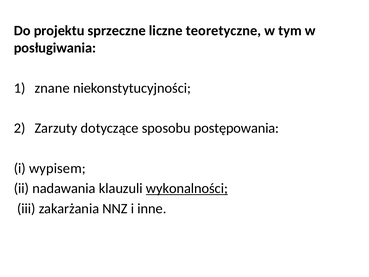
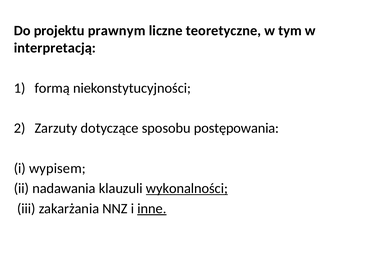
sprzeczne: sprzeczne -> prawnym (117, 31)
posługiwania: posługiwania -> interpretacją (55, 48)
znane: znane -> formą (52, 88)
inne underline: none -> present (152, 208)
